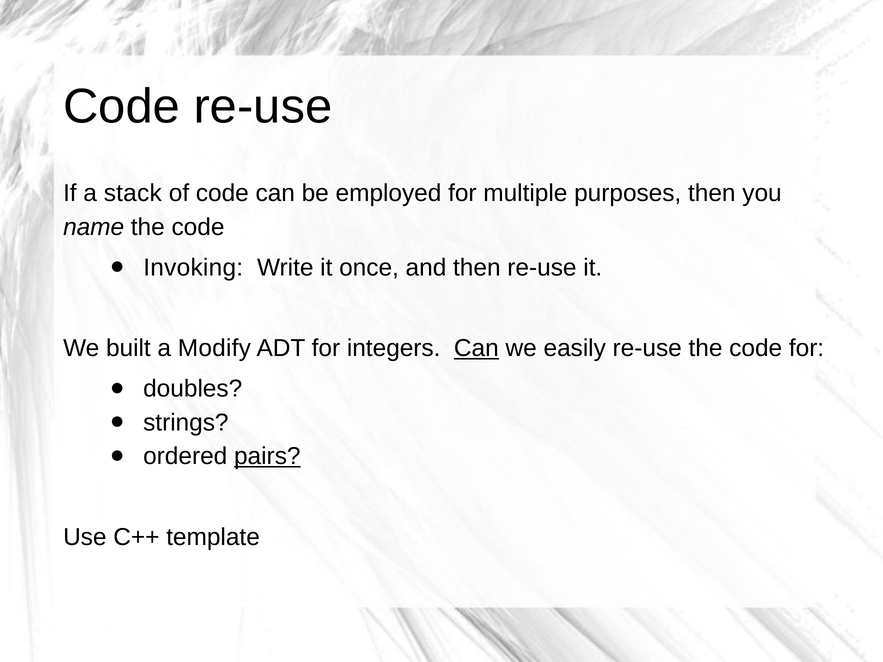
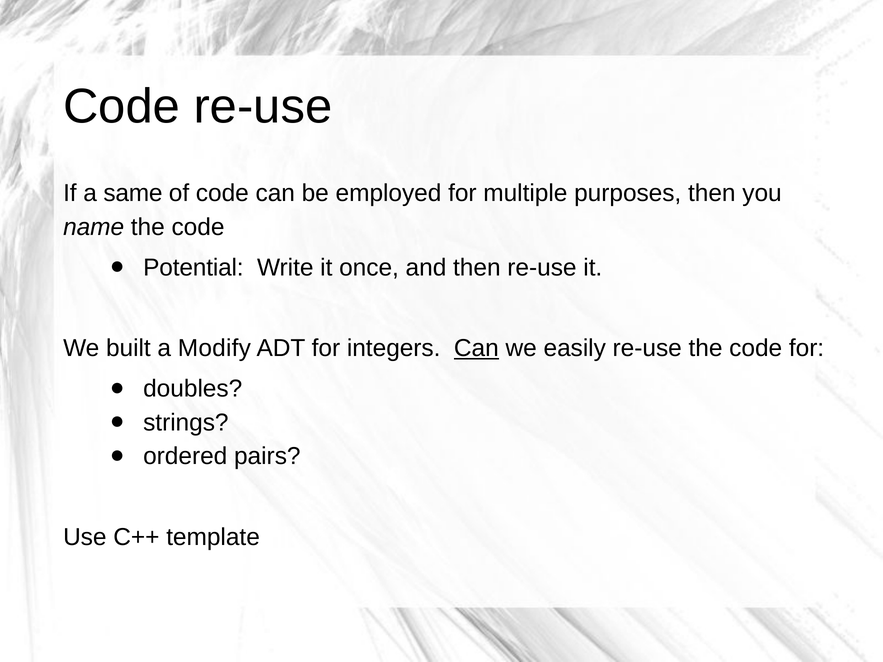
stack: stack -> same (133, 193)
Invoking: Invoking -> Potential (193, 268)
pairs underline: present -> none (267, 456)
